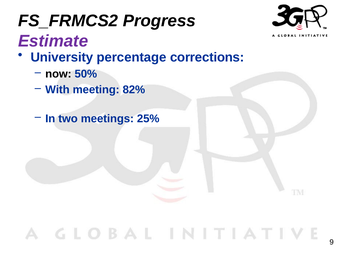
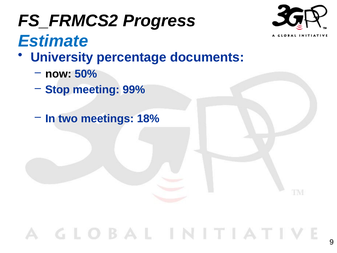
Estimate colour: purple -> blue (53, 41)
corrections: corrections -> documents (207, 57)
With: With -> Stop (57, 90)
82%: 82% -> 99% (134, 90)
25%: 25% -> 18% (148, 118)
